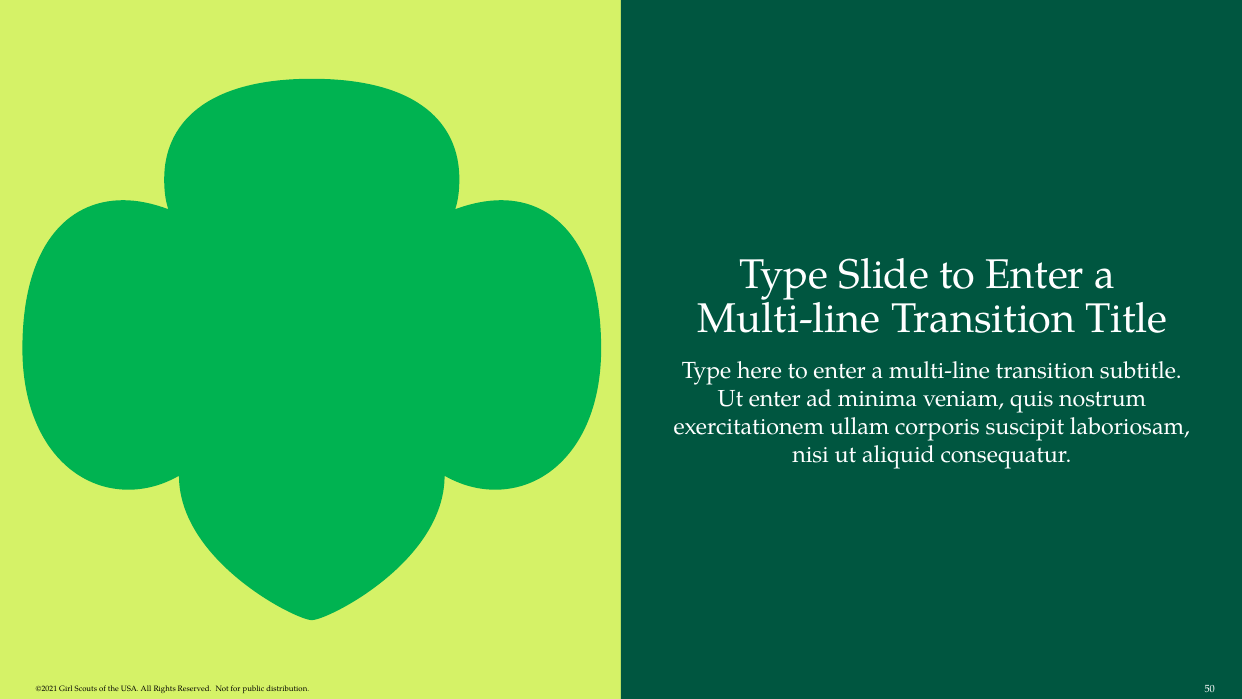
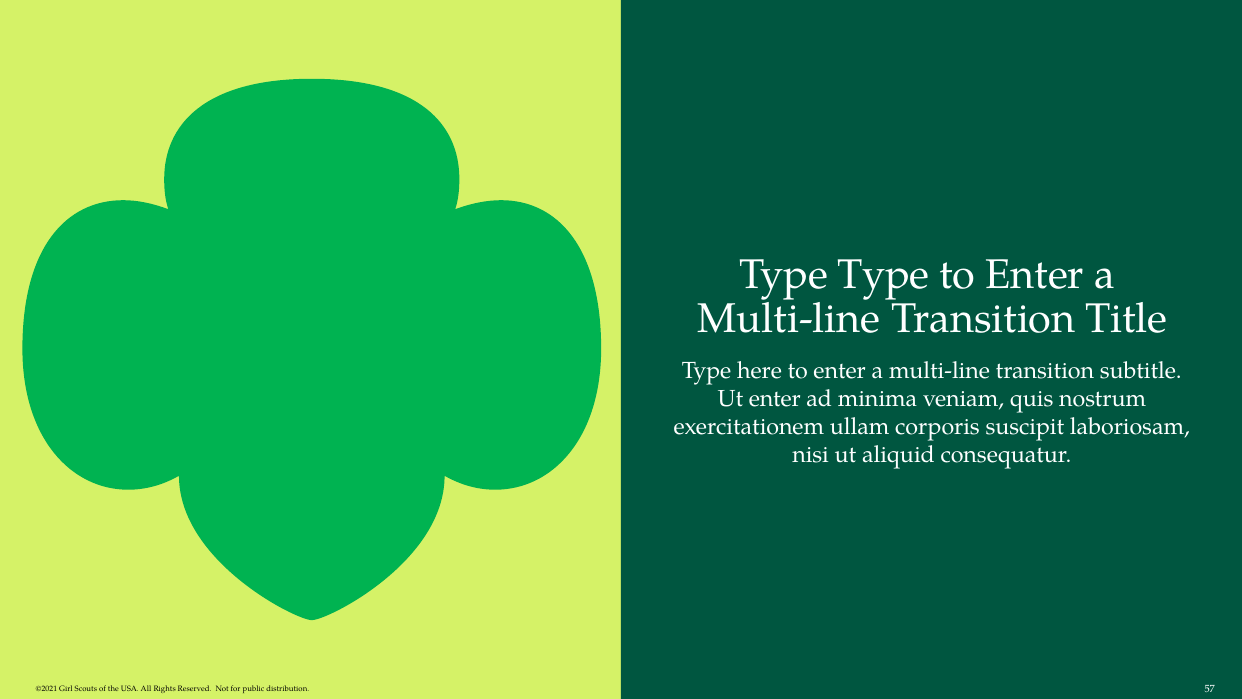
Type Slide: Slide -> Type (884, 274)
50: 50 -> 57 (1210, 688)
